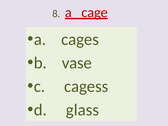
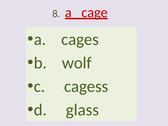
vase: vase -> wolf (77, 63)
